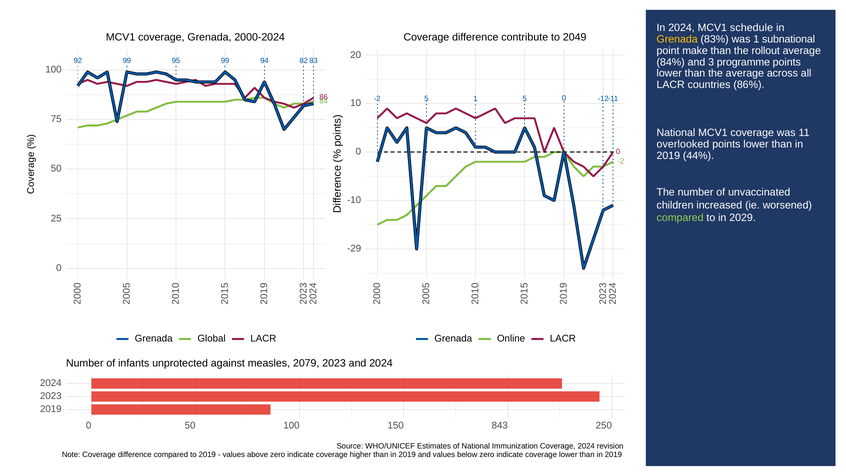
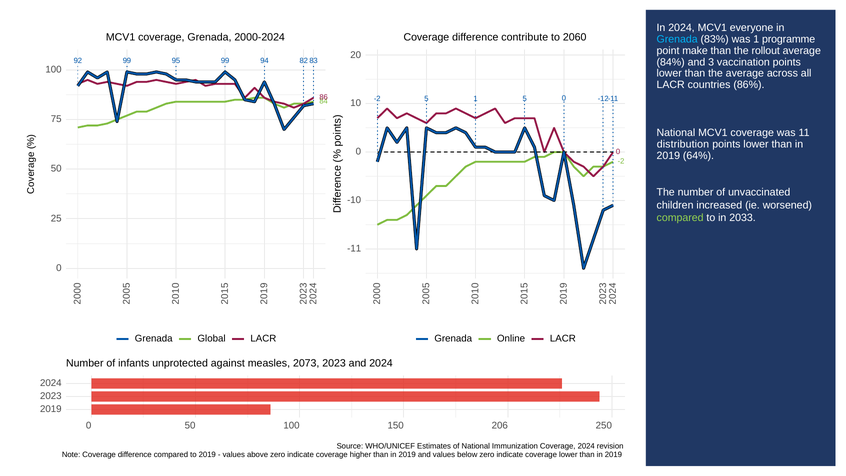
schedule: schedule -> everyone (752, 28)
2049: 2049 -> 2060 (575, 37)
Grenada colour: yellow -> light blue (677, 39)
subnational: subnational -> programme (789, 39)
programme: programme -> vaccination (743, 62)
overlooked: overlooked -> distribution (683, 144)
44%: 44% -> 64% (698, 156)
2029: 2029 -> 2033 (743, 218)
-29: -29 -> -11 (354, 248)
2079: 2079 -> 2073 (306, 363)
843: 843 -> 206 (500, 426)
